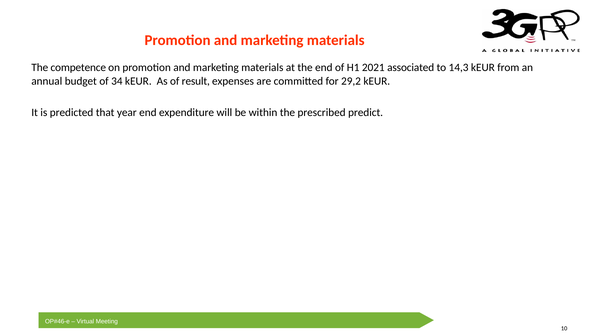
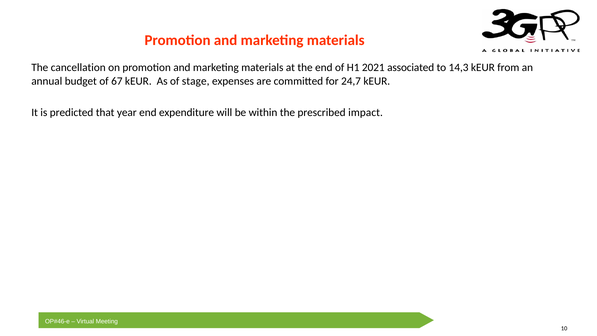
competence: competence -> cancellation (78, 68)
34: 34 -> 67 (117, 81)
result: result -> stage (196, 81)
29,2: 29,2 -> 24,7 (351, 81)
predict: predict -> impact (366, 112)
